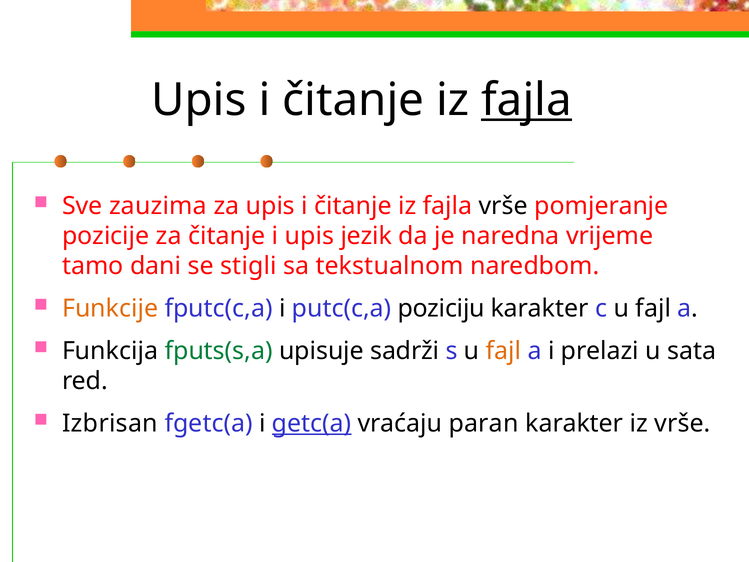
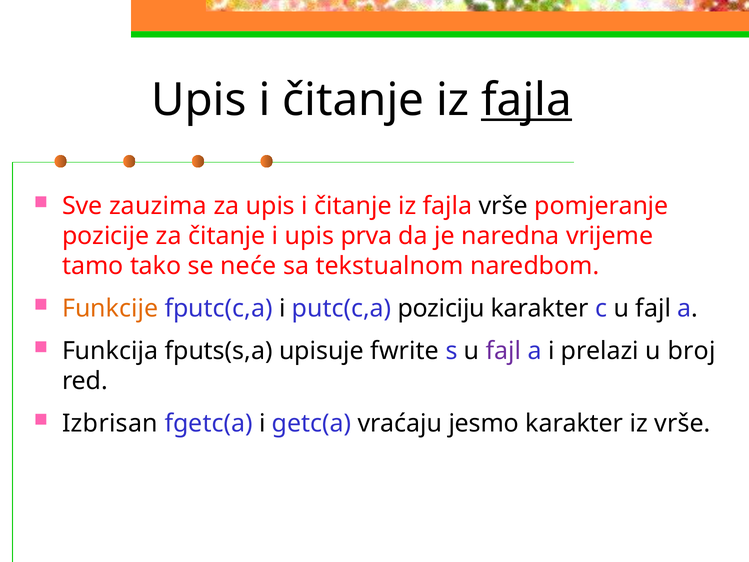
jezik: jezik -> prva (366, 236)
dani: dani -> tako (156, 266)
stigli: stigli -> neće (248, 266)
fputs(s,a colour: green -> black (219, 351)
sadrži: sadrži -> fwrite (405, 351)
fajl colour: orange -> purple (503, 351)
sata: sata -> broj (692, 351)
getc(a underline: present -> none (312, 423)
paran: paran -> jesmo (484, 423)
